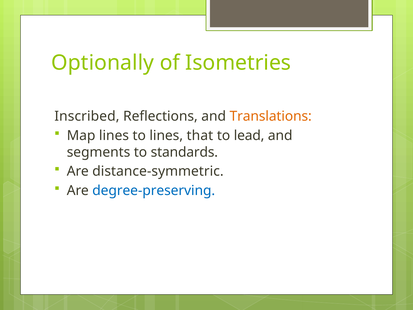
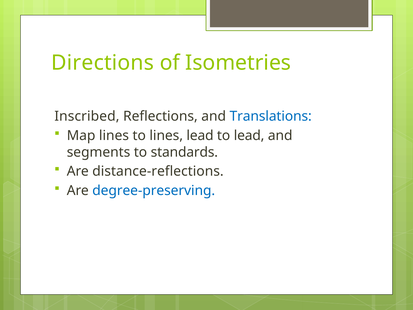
Optionally: Optionally -> Directions (103, 63)
Translations colour: orange -> blue (271, 116)
lines that: that -> lead (200, 136)
distance-symmetric: distance-symmetric -> distance-reflections (158, 171)
